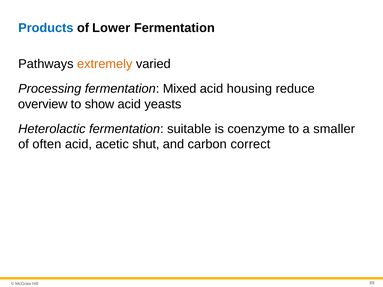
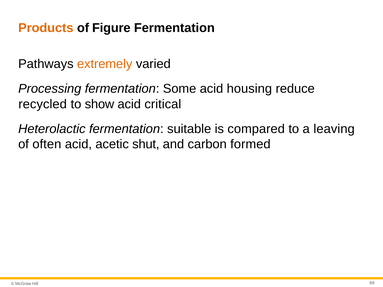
Products colour: blue -> orange (46, 28)
Lower: Lower -> Figure (111, 28)
Mixed: Mixed -> Some (180, 89)
overview: overview -> recycled (43, 104)
yeasts: yeasts -> critical (163, 104)
coenzyme: coenzyme -> compared (256, 129)
smaller: smaller -> leaving (334, 129)
correct: correct -> formed (250, 144)
